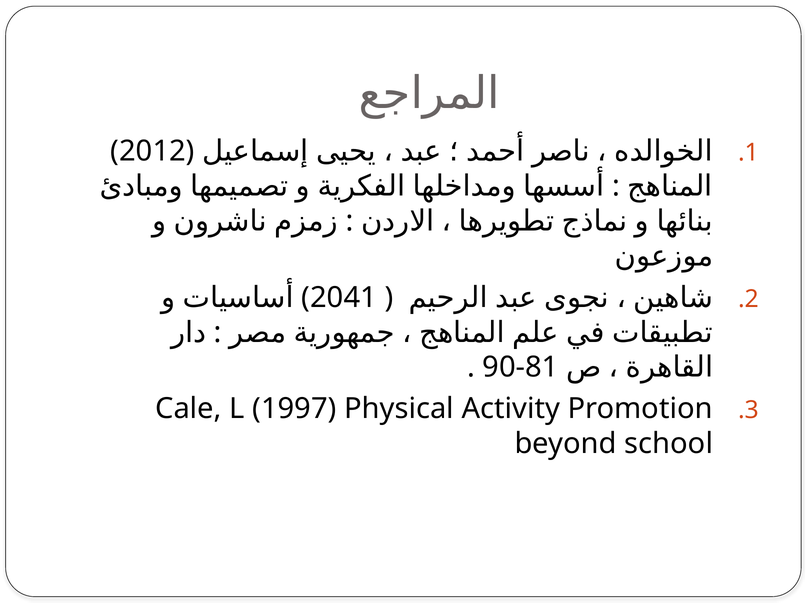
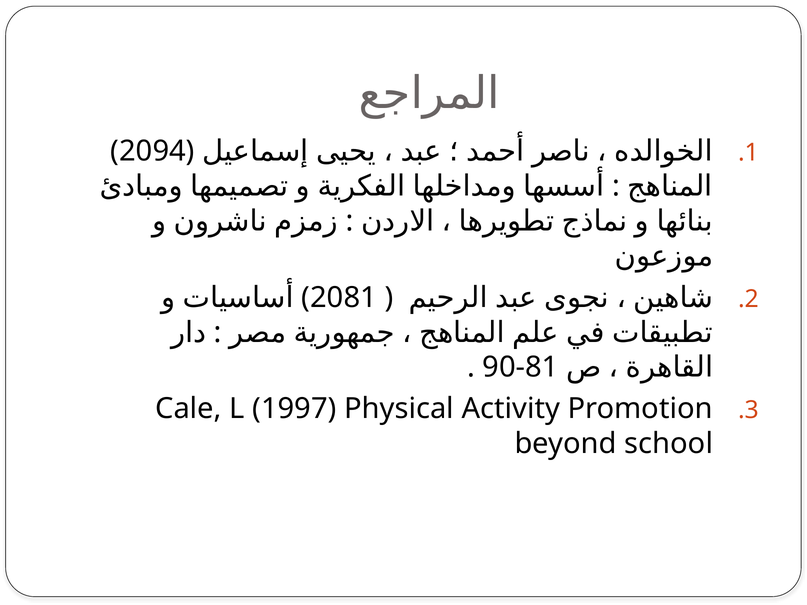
2012: 2012 -> 2094 (153, 151)
2041: 2041 -> 2081 (344, 298)
